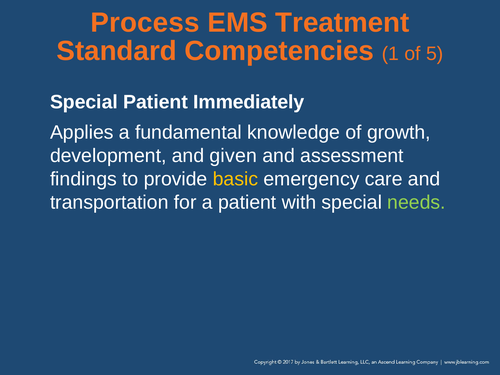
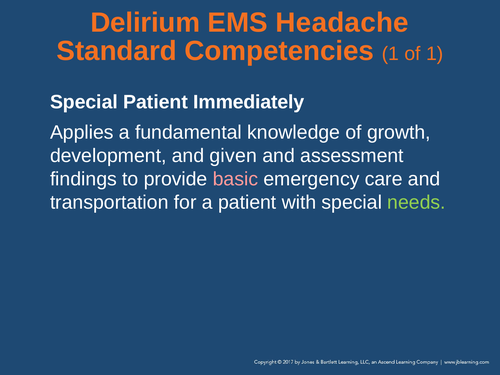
Process: Process -> Delirium (145, 23)
Treatment: Treatment -> Headache (342, 23)
of 5: 5 -> 1 (435, 54)
basic colour: yellow -> pink (235, 179)
